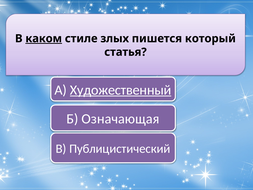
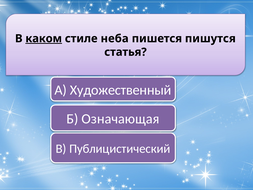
злых: злых -> неба (115, 38)
который: который -> пишутся (210, 38)
Художественный underline: present -> none (121, 90)
